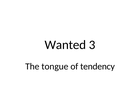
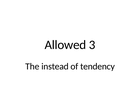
Wanted: Wanted -> Allowed (65, 45)
tongue: tongue -> instead (55, 66)
